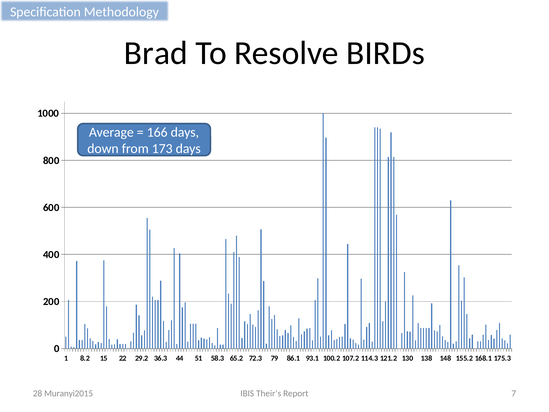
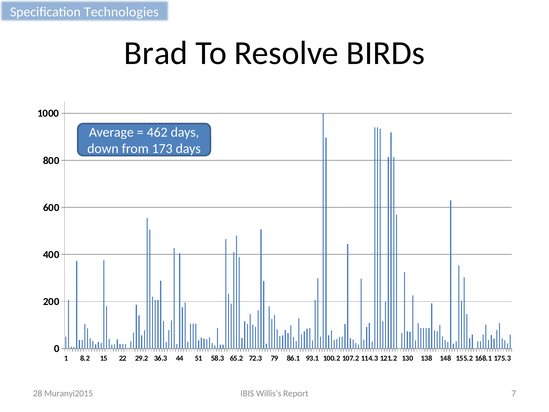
Methodology: Methodology -> Technologies (121, 12)
166: 166 -> 462 (157, 132)
Their’s: Their’s -> Willis’s (269, 393)
